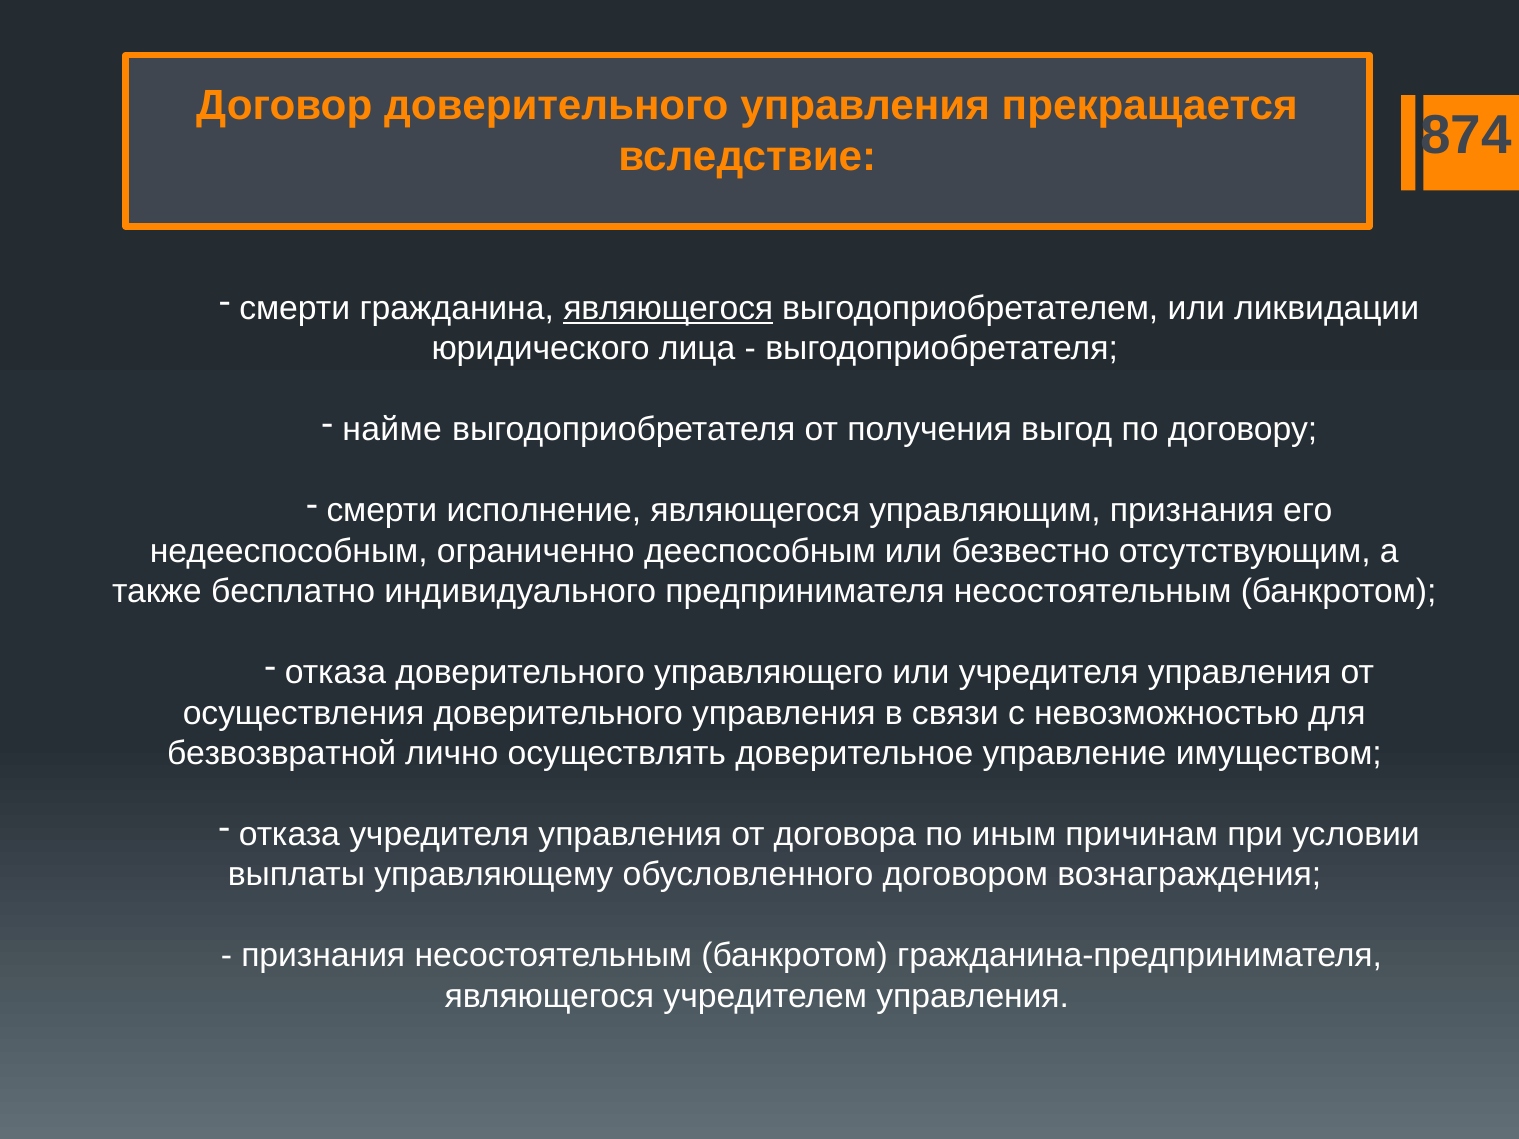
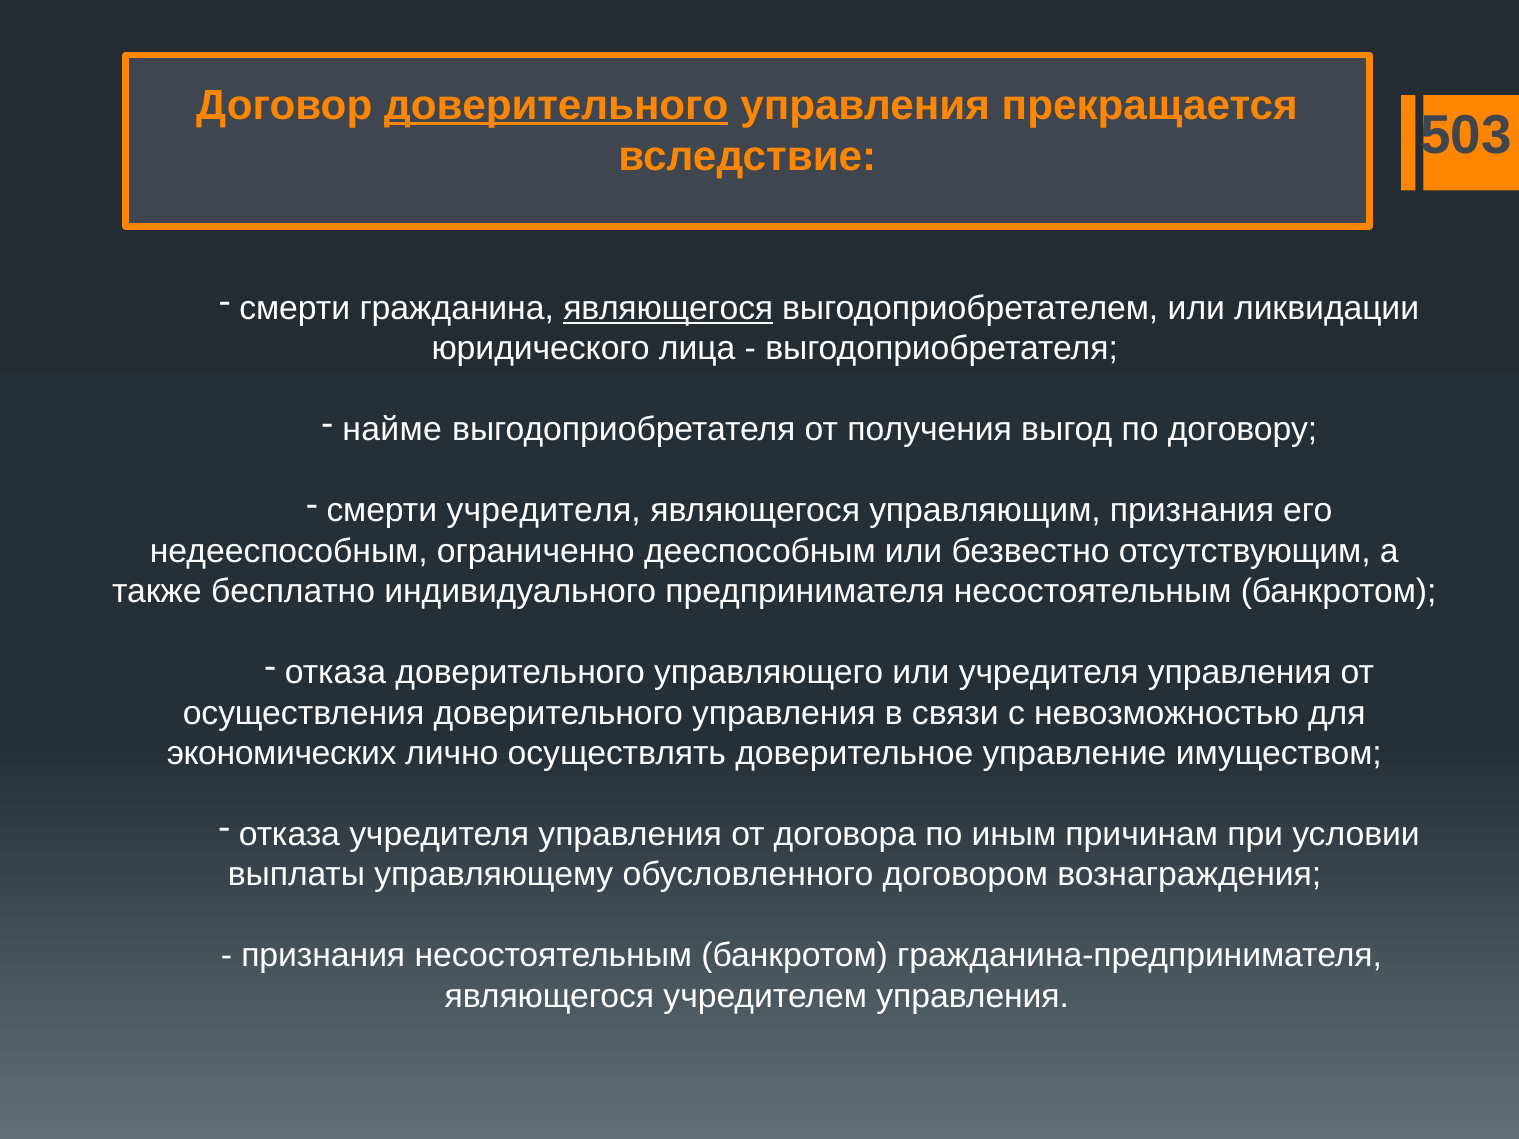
доверительного underline: none -> present (556, 105)
874: 874 -> 503 (1466, 135)
смерти исполнение: исполнение -> учредителя (544, 511)
безвозвратной: безвозвратной -> экономических (282, 754)
